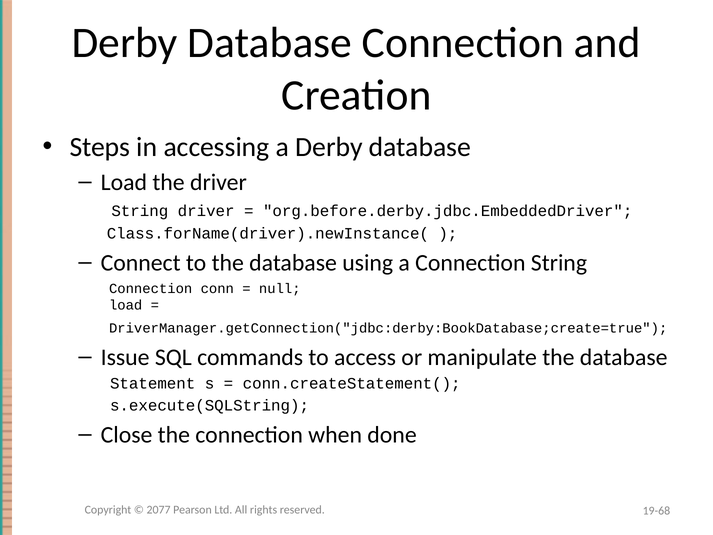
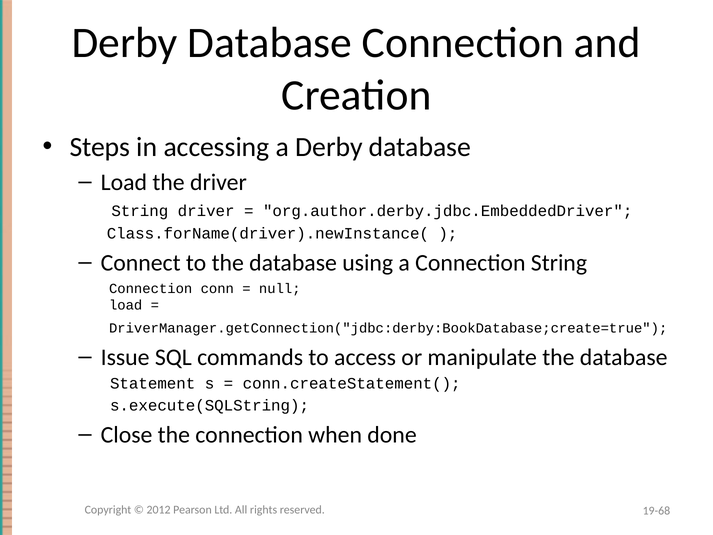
org.before.derby.jdbc.EmbeddedDriver: org.before.derby.jdbc.EmbeddedDriver -> org.author.derby.jdbc.EmbeddedDriver (448, 211)
2077: 2077 -> 2012 (159, 509)
